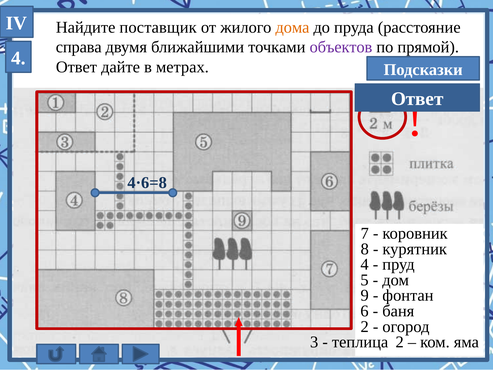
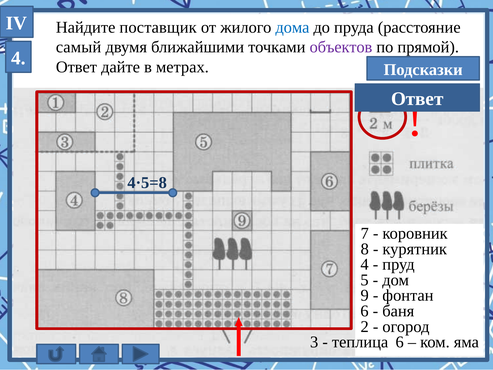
дома colour: orange -> blue (292, 27)
справа: справа -> самый (79, 47)
4·6=8: 4·6=8 -> 4·5=8 (147, 183)
теплица 2: 2 -> 6 (400, 342)
